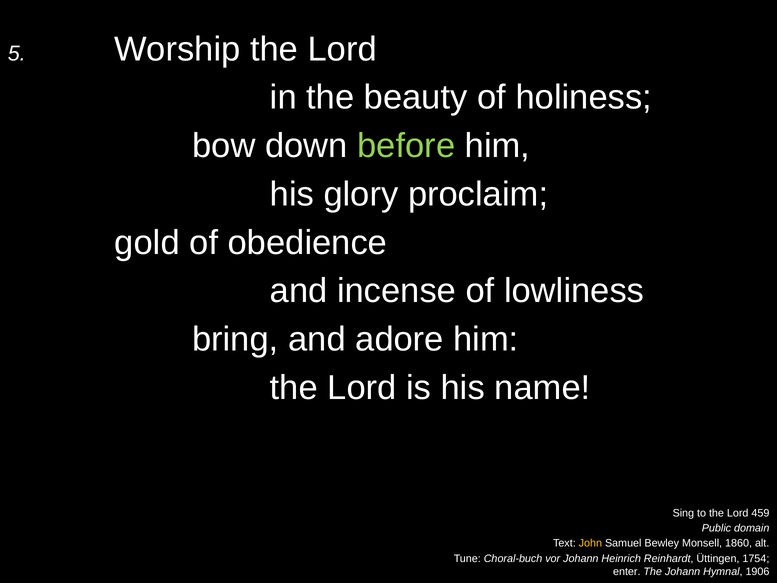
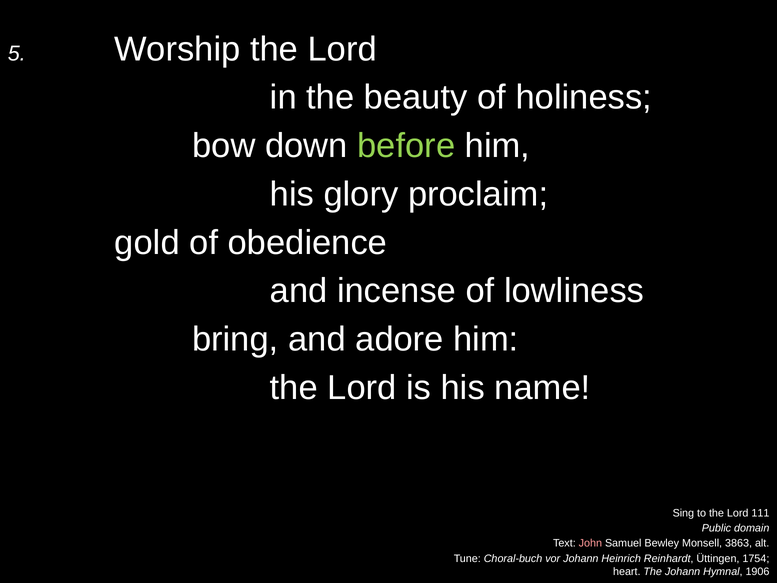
459: 459 -> 111 (760, 513)
John colour: yellow -> pink (590, 543)
1860: 1860 -> 3863 (739, 543)
enter: enter -> heart (627, 571)
